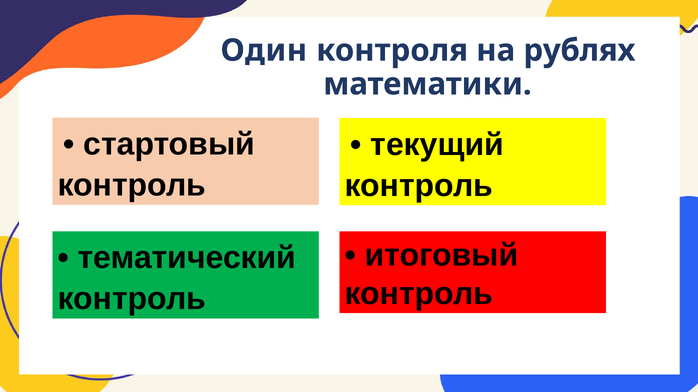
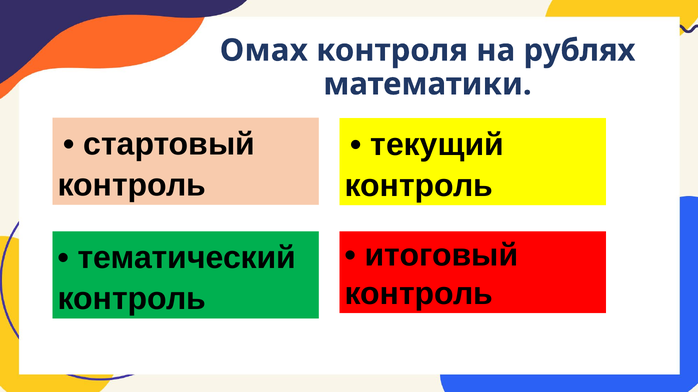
Один: Один -> Омах (264, 51)
